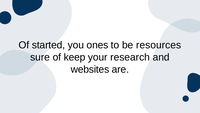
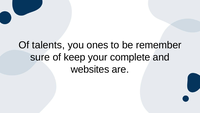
started: started -> talents (48, 45)
resources: resources -> remember (159, 45)
research: research -> complete (130, 57)
